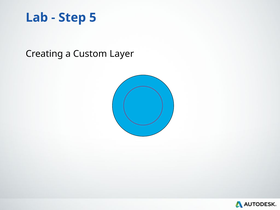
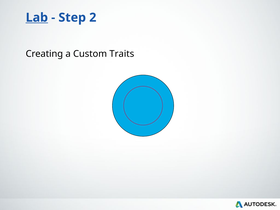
Lab underline: none -> present (37, 18)
5: 5 -> 2 (93, 18)
Layer: Layer -> Traits (122, 54)
